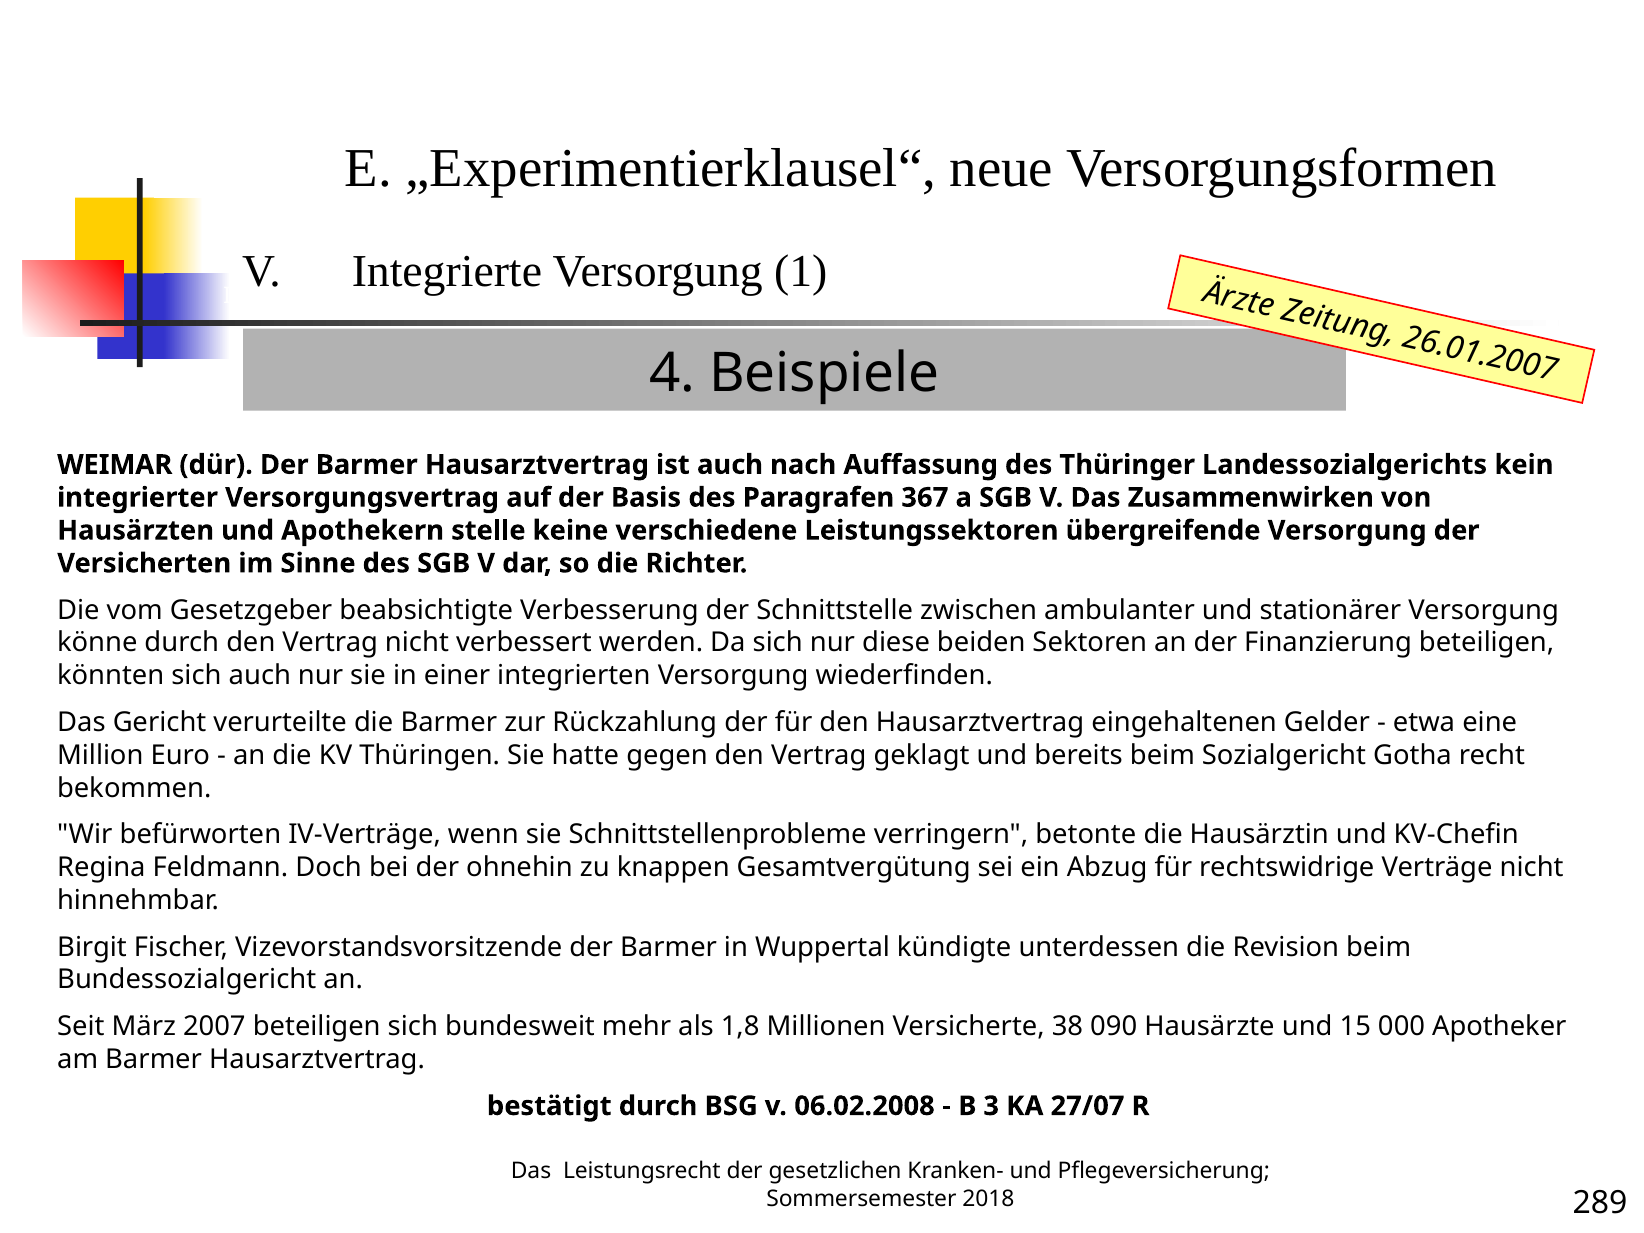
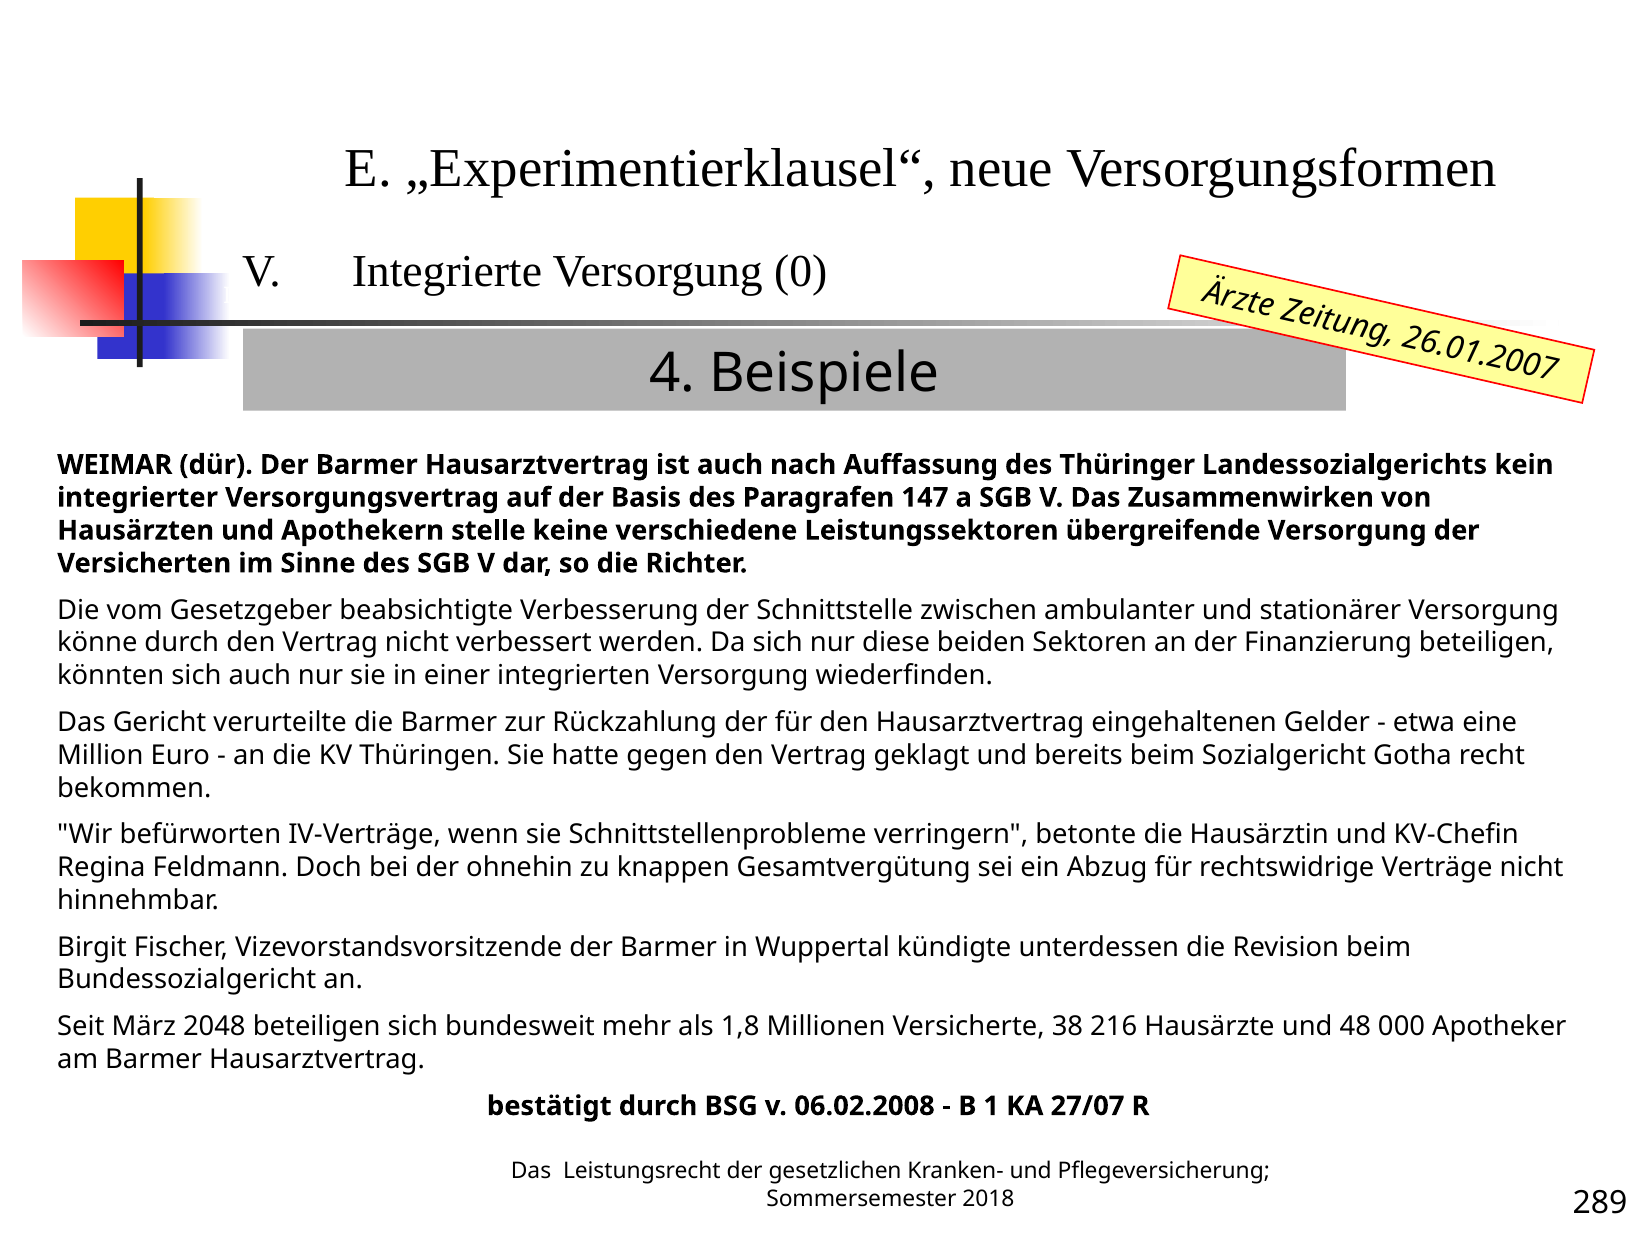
1: 1 -> 0 (801, 272)
367: 367 -> 147 (925, 498)
2007: 2007 -> 2048 (214, 1027)
090: 090 -> 216 (1114, 1027)
15: 15 -> 48 (1355, 1027)
3: 3 -> 1 (991, 1106)
